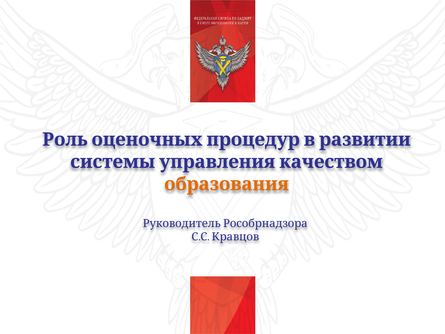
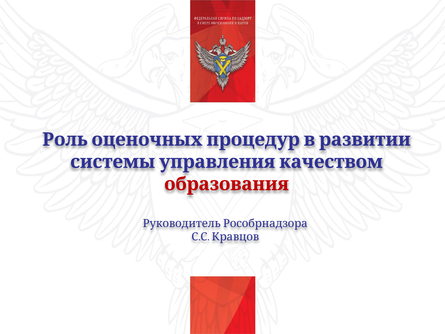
образования colour: orange -> red (227, 184)
